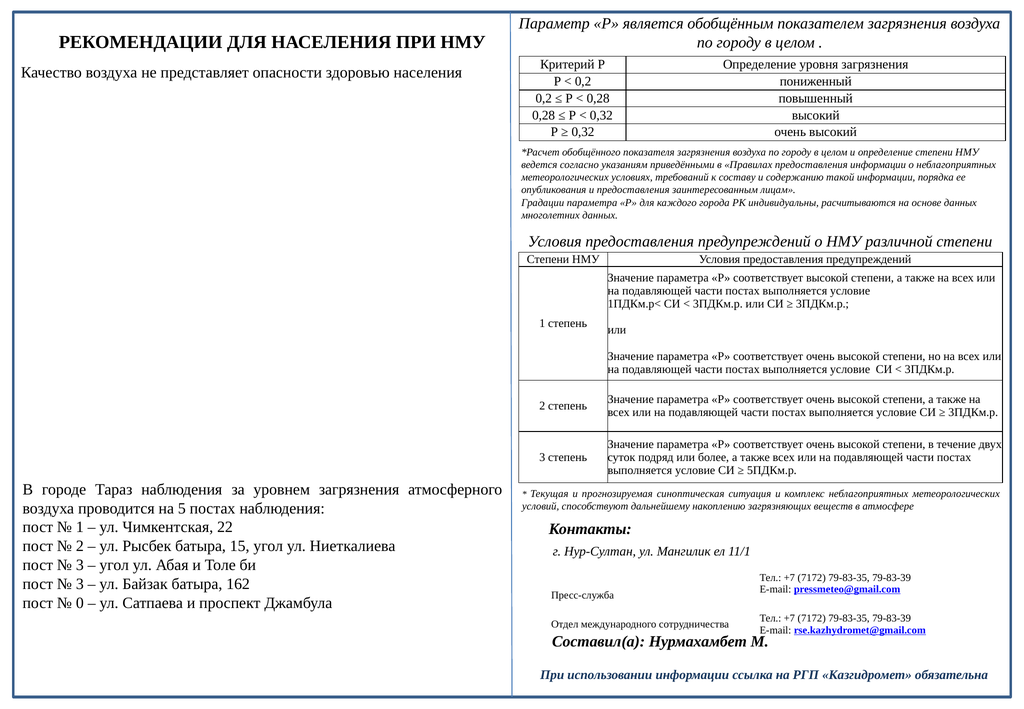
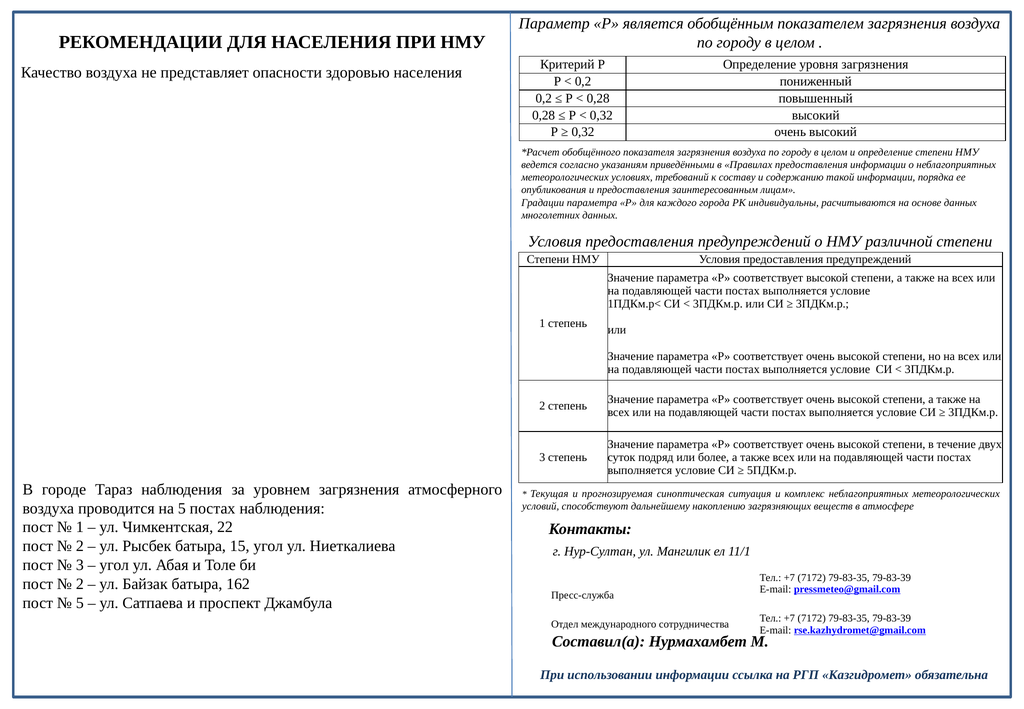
3: 3 -> 2 (80, 584)
0: 0 -> 5 (80, 603)
